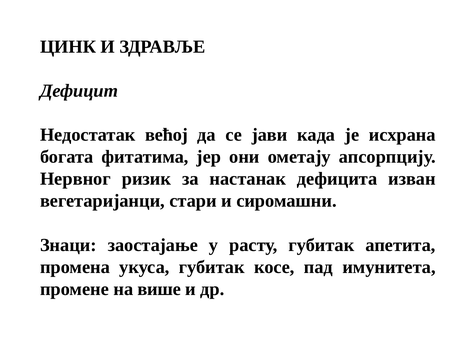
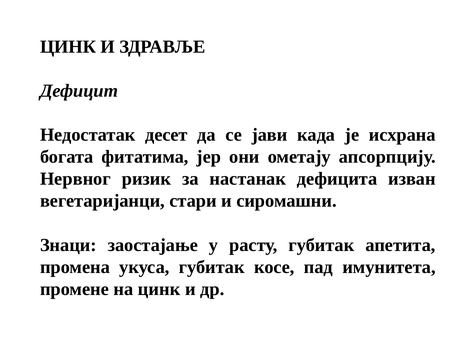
већој: већој -> десет (166, 135)
на више: више -> цинк (159, 289)
